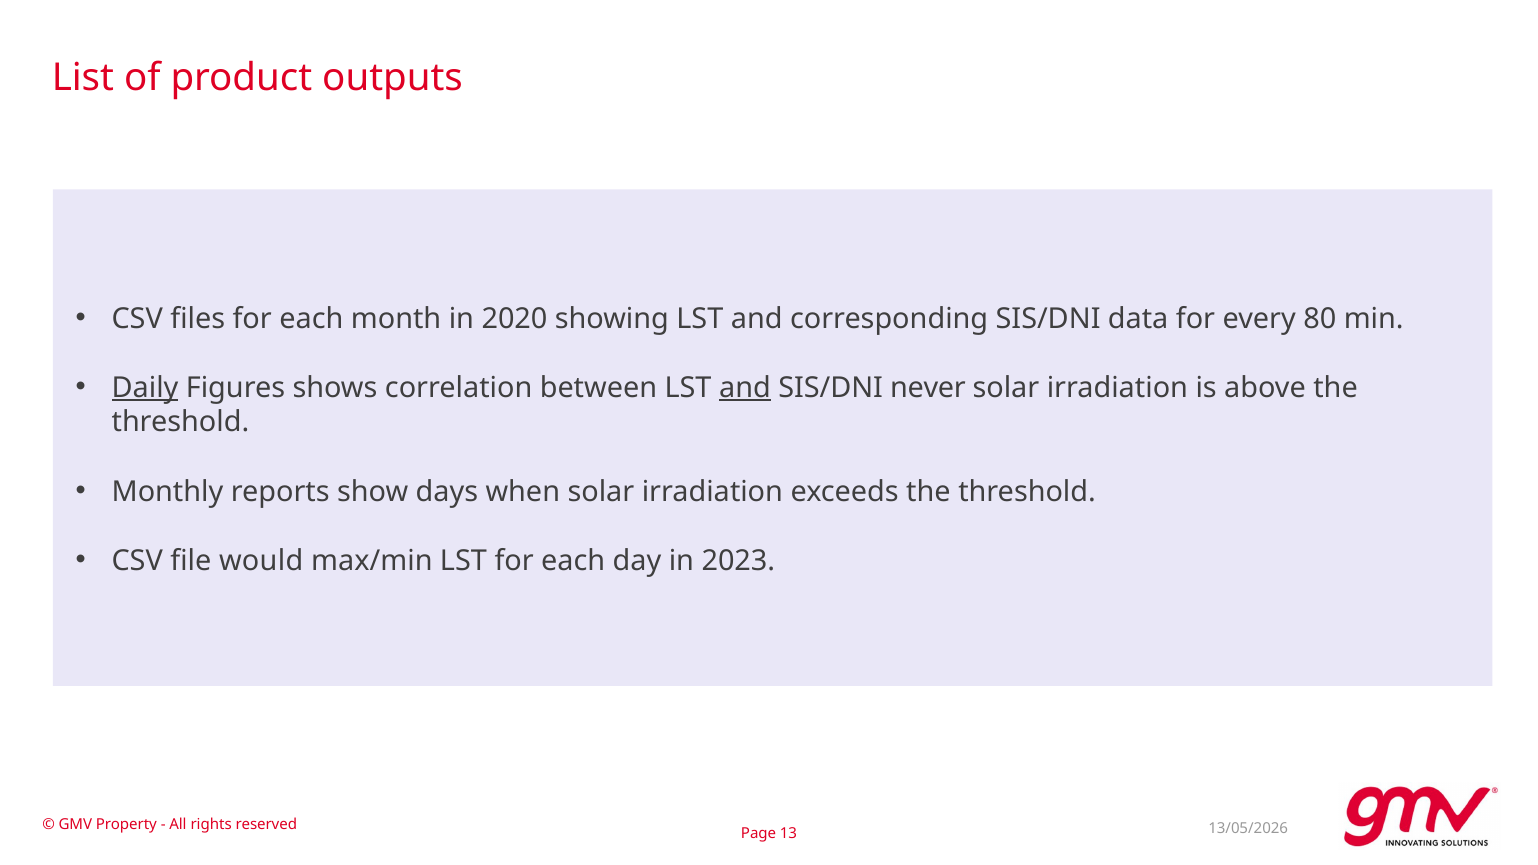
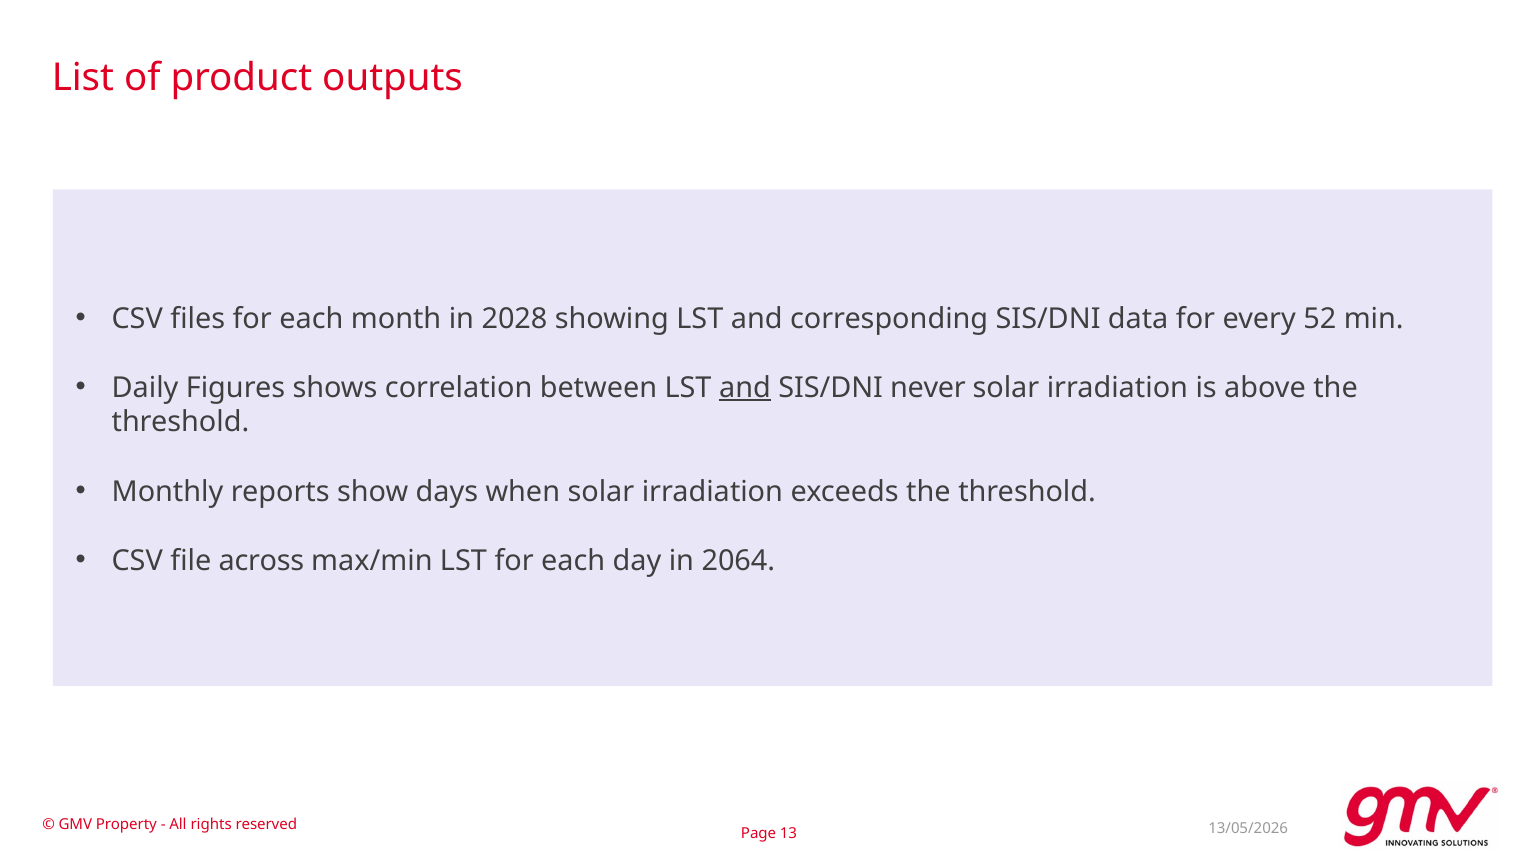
2020: 2020 -> 2028 (514, 319)
80: 80 -> 52 (1320, 319)
Daily underline: present -> none (145, 388)
would: would -> across (261, 561)
2023: 2023 -> 2064 (738, 561)
